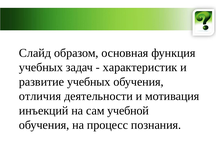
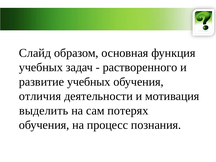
характеристик: характеристик -> растворенного (140, 67)
инъекций: инъекций -> выделить (44, 111)
учебной: учебной -> потерях (128, 111)
